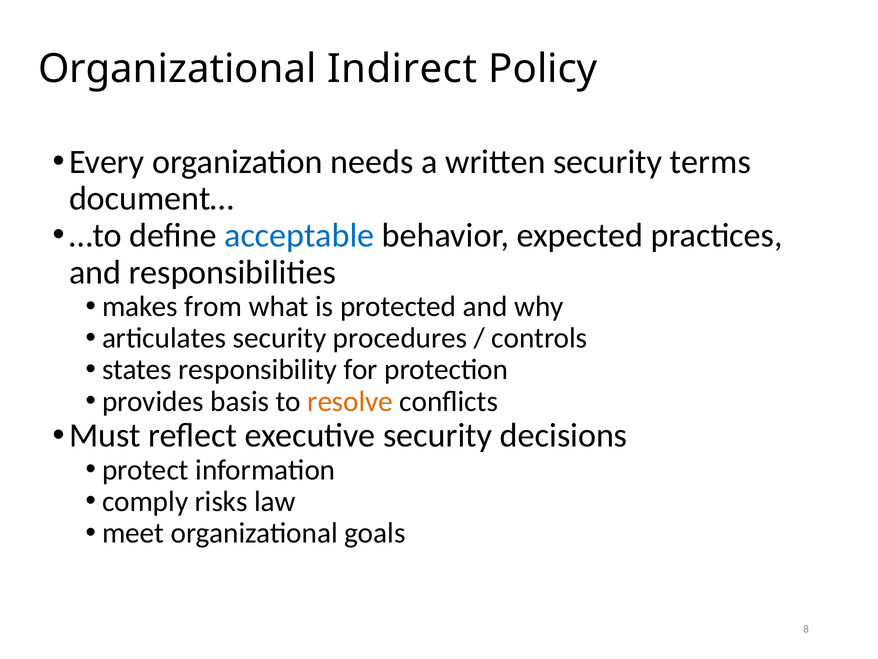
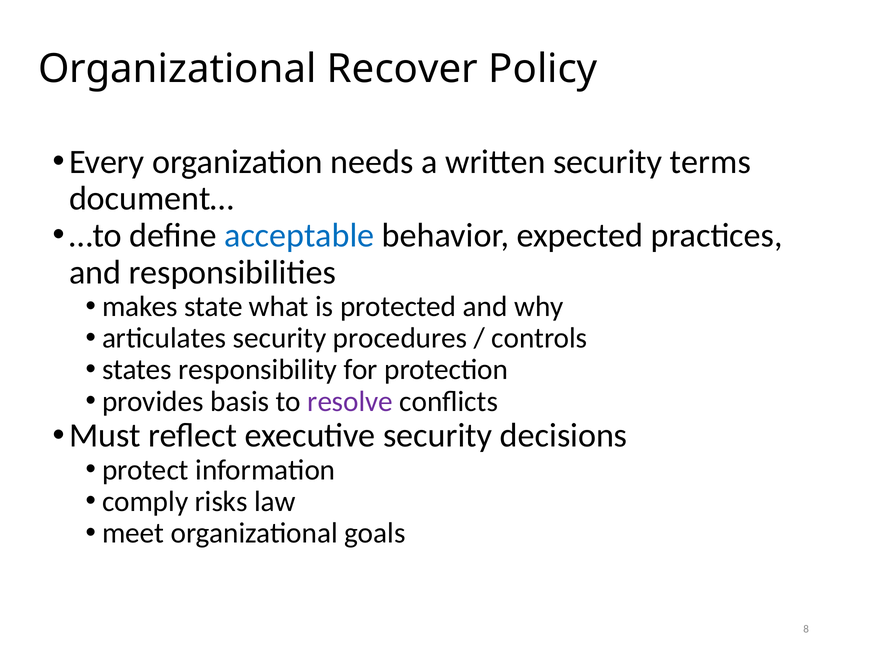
Indirect: Indirect -> Recover (402, 69)
from: from -> state (213, 306)
resolve colour: orange -> purple (350, 401)
